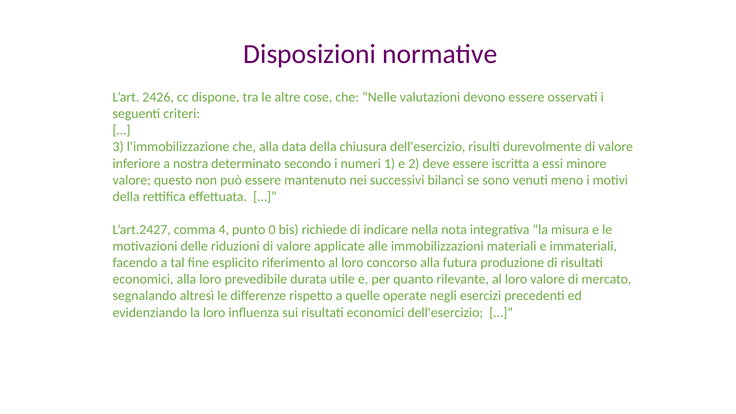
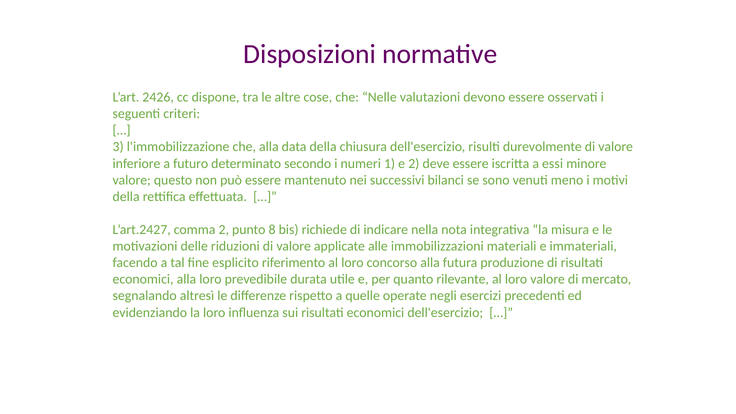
nostra: nostra -> futuro (191, 163)
comma 4: 4 -> 2 (224, 230)
0: 0 -> 8 (272, 230)
